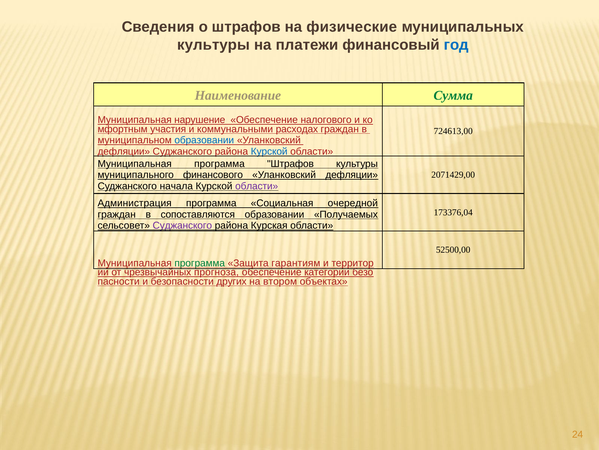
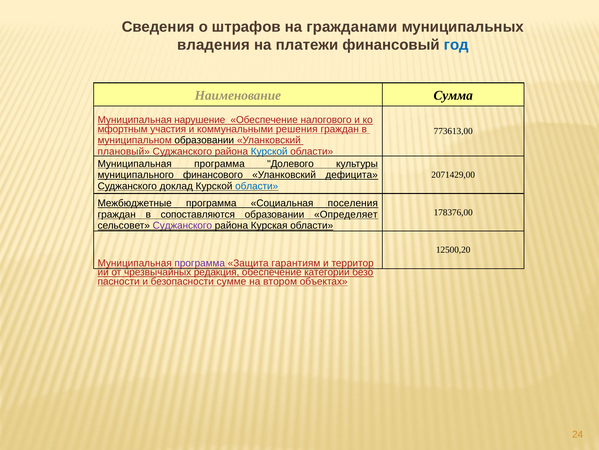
физические: физические -> гражданами (352, 27)
культуры: культуры -> владения (214, 45)
Сумма colour: green -> black (453, 95)
расходах: расходах -> решения (297, 129)
724613,00: 724613,00 -> 773613,00 (453, 131)
образовании colour: blue -> black (204, 140)
дефляции: дефляции -> плановый (124, 151)
программа Штрафов: Штрафов -> Долевого (290, 163)
дефляции: дефляции -> дефицита (352, 175)
начала: начала -> доклад (176, 186)
области colour: purple -> blue (257, 186)
Администрация: Администрация -> Межбюджетные (135, 203)
очередной: очередной -> поселения (353, 203)
173376,04: 173376,04 -> 178376,00 (453, 212)
Получаемых: Получаемых -> Определяет (346, 214)
52500,00: 52500,00 -> 12500,20 (453, 249)
программа colour: green -> purple (200, 263)
прогноза: прогноза -> редакция (217, 272)
других: других -> сумме (231, 281)
